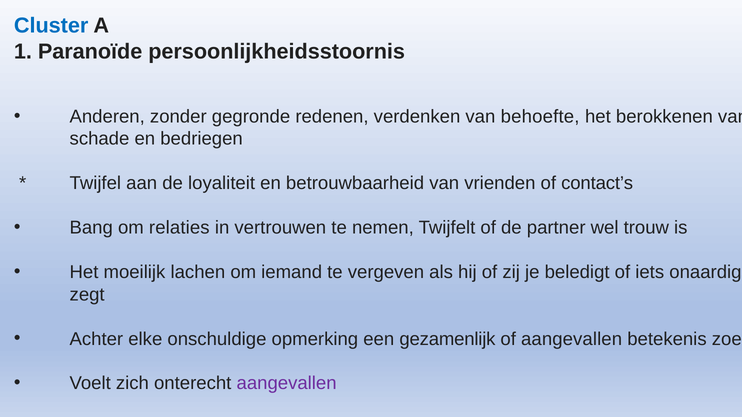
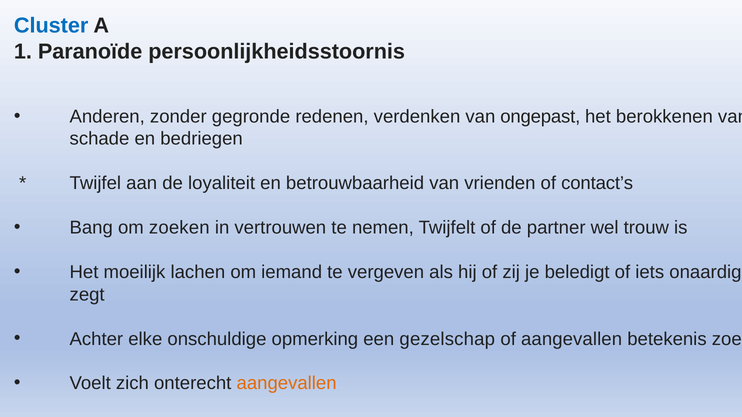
behoefte: behoefte -> ongepast (540, 117)
om relaties: relaties -> zoeken (179, 228)
gezamenlijk: gezamenlijk -> gezelschap (447, 339)
aangevallen colour: purple -> orange (287, 384)
